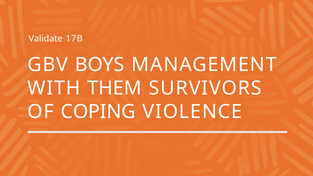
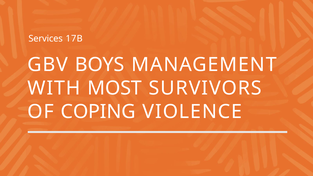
Validate: Validate -> Services (46, 39)
THEM: THEM -> MOST (115, 88)
